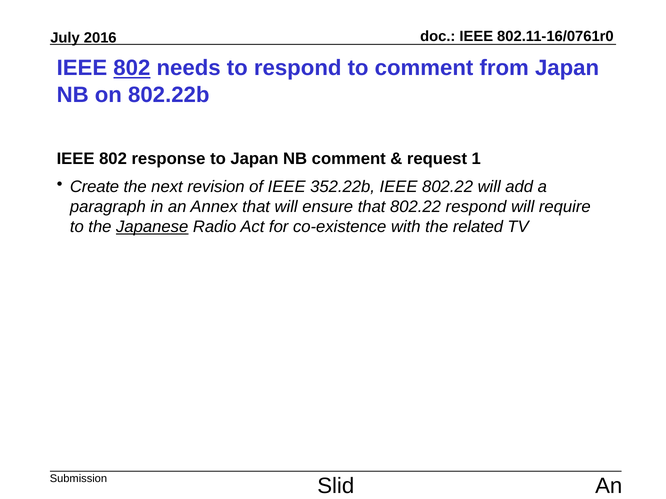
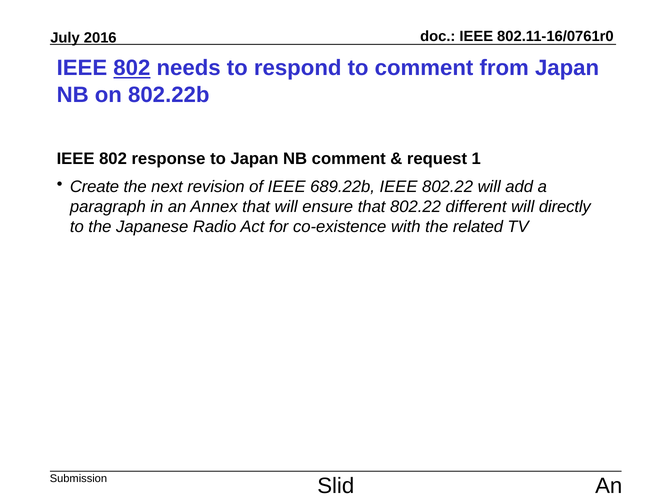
352.22b: 352.22b -> 689.22b (343, 187)
802.22 respond: respond -> different (476, 207)
require: require -> directly (565, 207)
Japanese underline: present -> none (152, 227)
